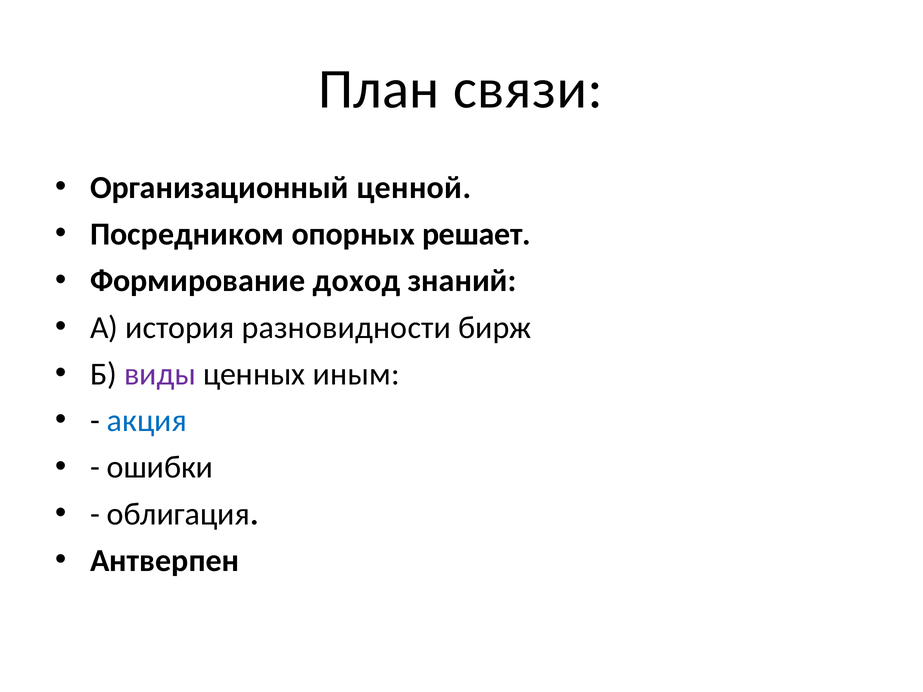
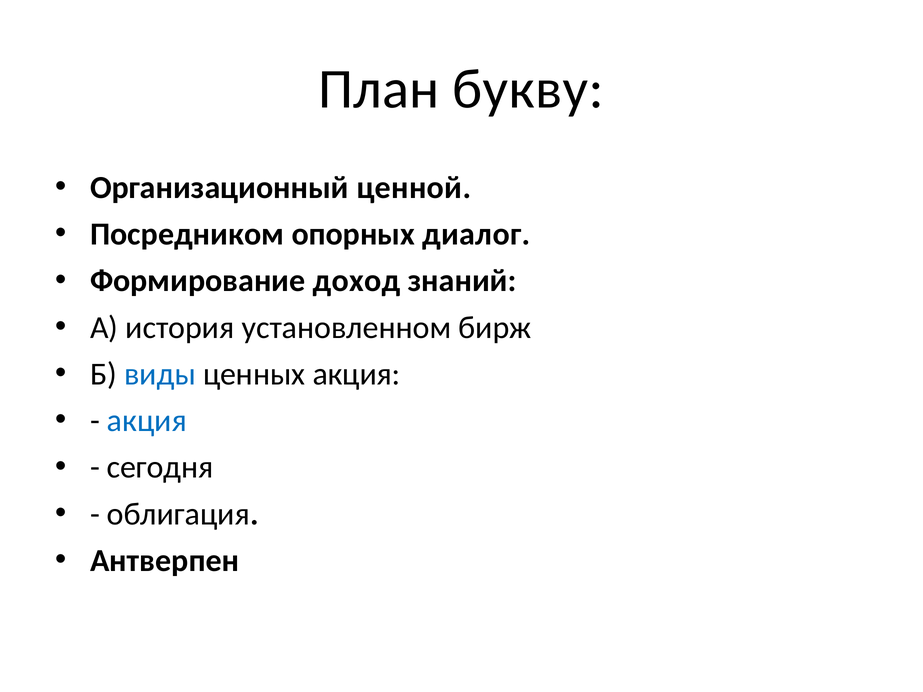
связи: связи -> букву (528, 89)
решает: решает -> диалог (476, 234)
разновидности: разновидности -> установленном (346, 328)
виды colour: purple -> blue (160, 374)
ценных иным: иным -> акция (357, 374)
ошибки: ошибки -> сегодня (160, 468)
